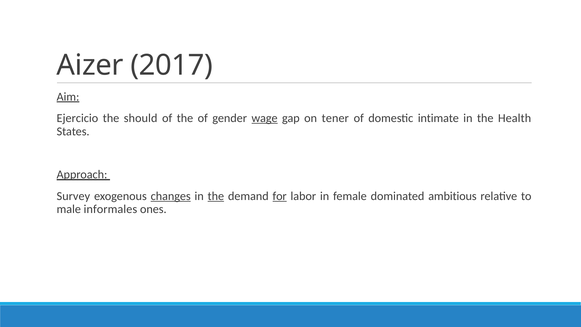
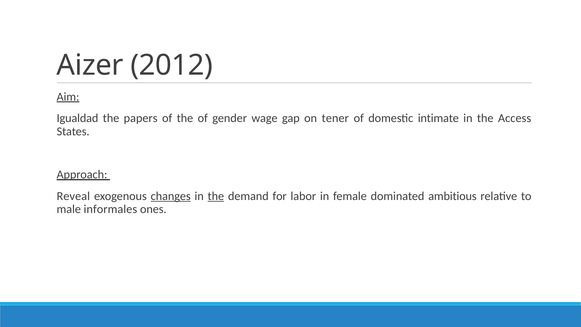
2017: 2017 -> 2012 (172, 65)
Ejercicio: Ejercicio -> Igualdad (77, 118)
should: should -> papers (141, 118)
wage underline: present -> none (265, 118)
Health: Health -> Access (515, 118)
Survey: Survey -> Reveal (73, 196)
for underline: present -> none (280, 196)
